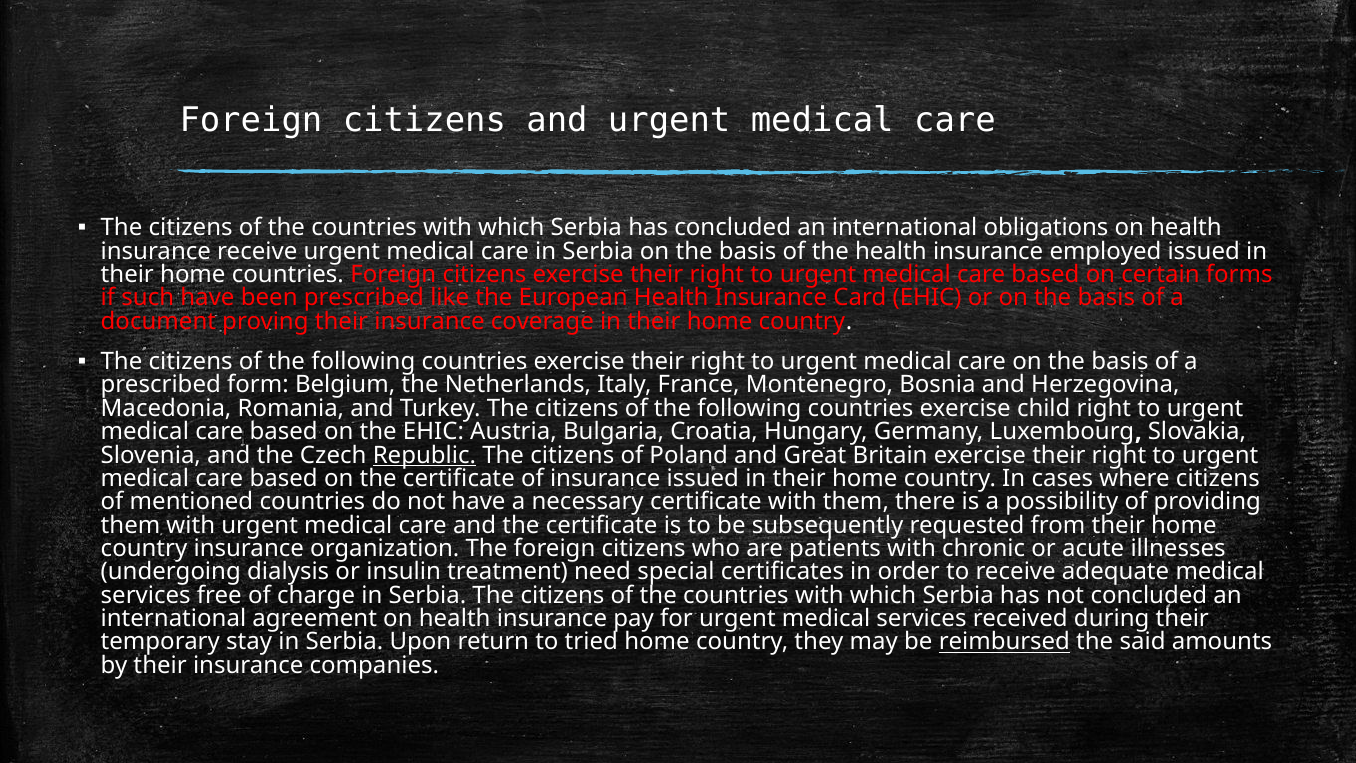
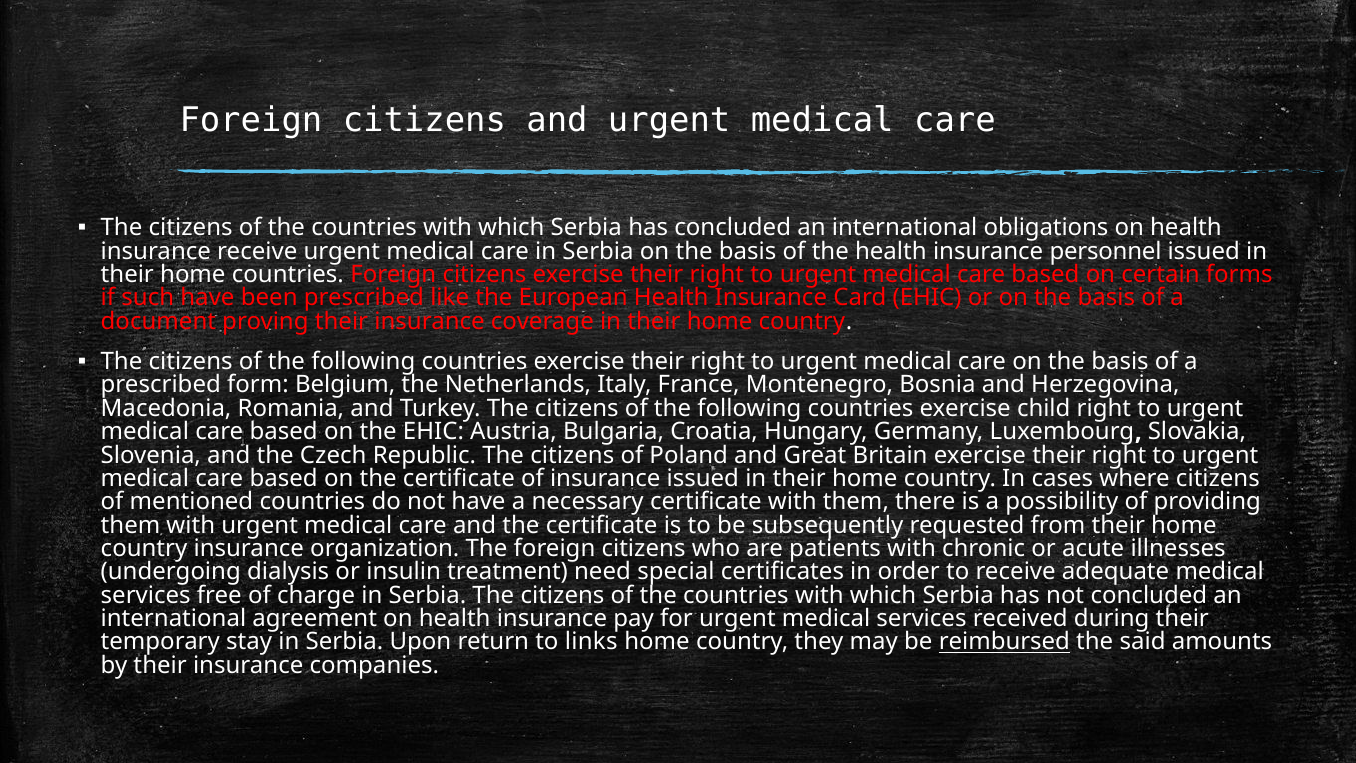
employed: employed -> personnel (1106, 251)
Republic underline: present -> none (424, 455)
tried: tried -> links (591, 642)
